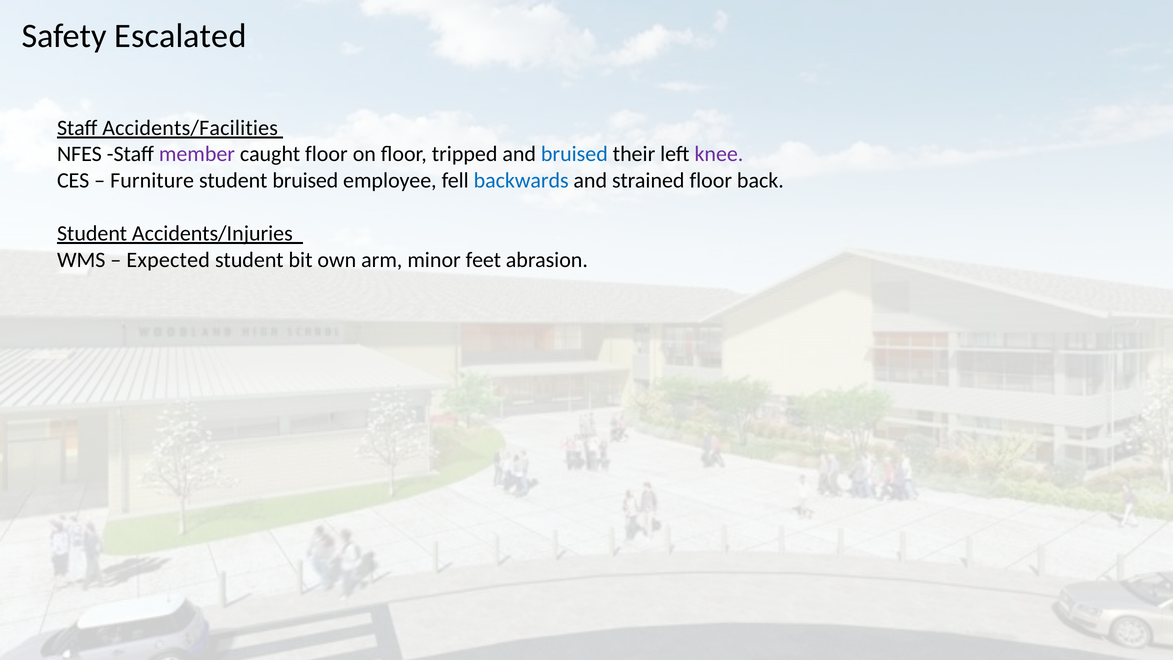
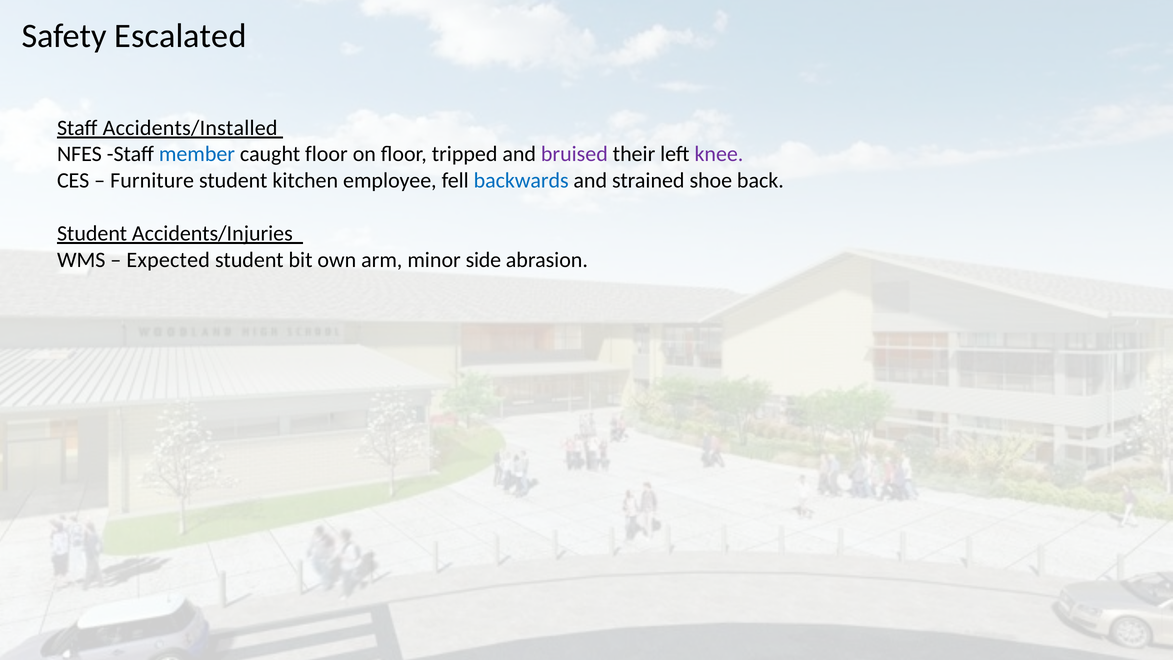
Accidents/Facilities: Accidents/Facilities -> Accidents/Installed (190, 128)
member colour: purple -> blue (197, 154)
bruised colour: blue -> purple (574, 154)
student bruised: bruised -> kitchen (305, 181)
strained floor: floor -> shoe (711, 181)
feet: feet -> side (483, 260)
